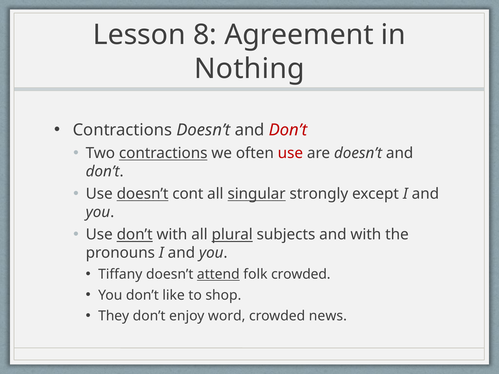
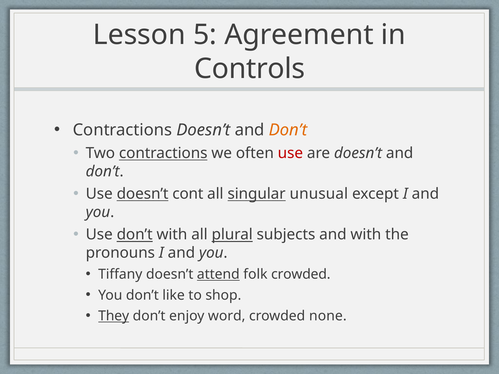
8: 8 -> 5 (205, 35)
Nothing: Nothing -> Controls (250, 69)
Don’t colour: red -> orange (288, 130)
strongly: strongly -> unusual (319, 194)
They underline: none -> present (114, 316)
news: news -> none (328, 316)
